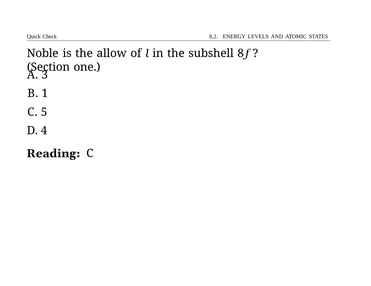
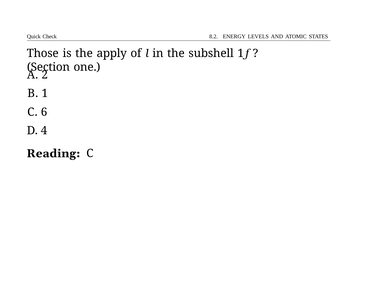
Noble: Noble -> Those (43, 53)
allow: allow -> apply (112, 53)
subshell 8: 8 -> 1 (241, 53)
3: 3 -> 2 (45, 75)
5: 5 -> 6 (44, 112)
